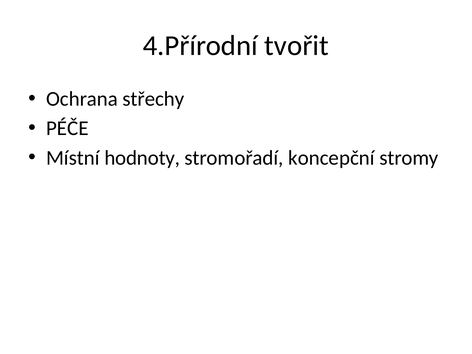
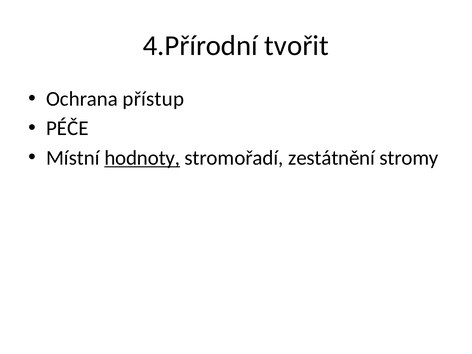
střechy: střechy -> přístup (153, 99)
hodnoty underline: none -> present (142, 158)
koncepční: koncepční -> zestátnění (332, 158)
